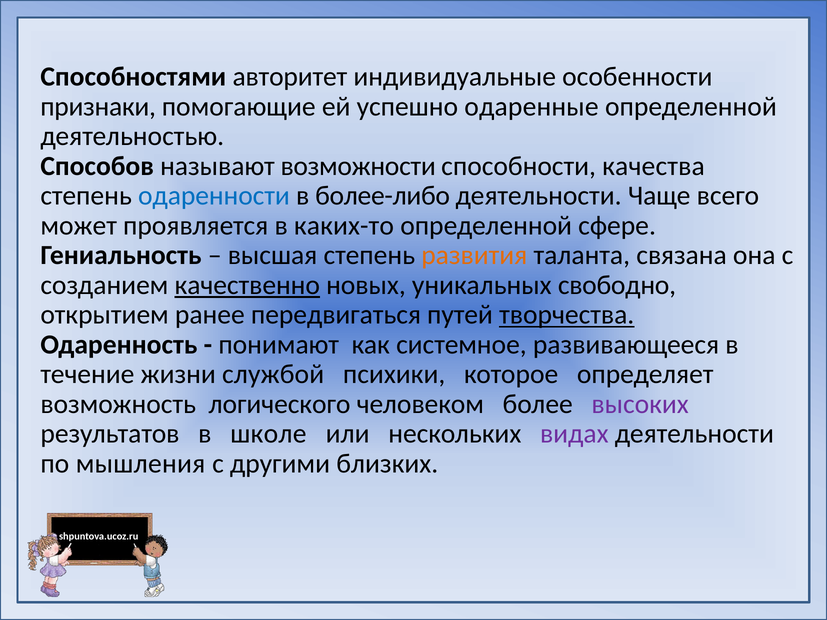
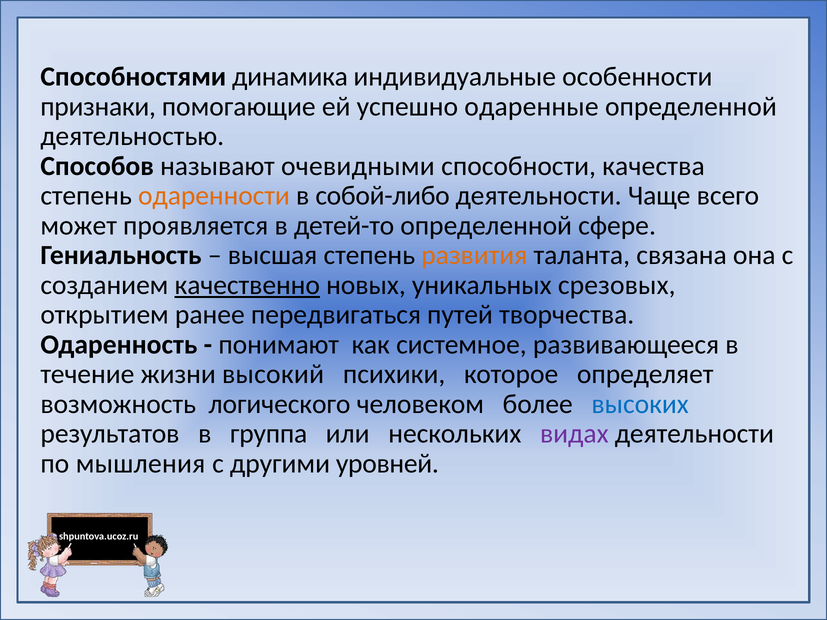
авторитет: авторитет -> динамика (290, 77)
возможности: возможности -> очевидными (358, 166)
одаренности colour: blue -> orange (214, 196)
более-либо: более-либо -> собой-либо (383, 196)
каких-то: каких-то -> детей-то (344, 226)
свободно: свободно -> срезовых (617, 285)
творчества underline: present -> none (567, 315)
службой: службой -> высокий (273, 375)
высоких colour: purple -> blue (640, 404)
школе: школе -> группа (269, 434)
близких: близких -> уровней (387, 464)
